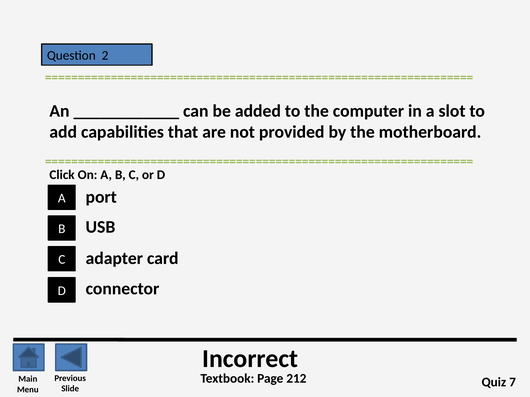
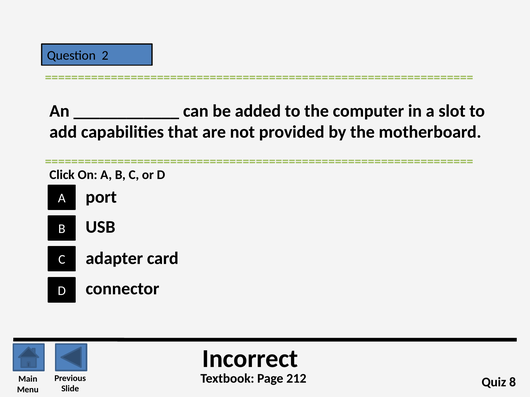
7: 7 -> 8 (513, 382)
